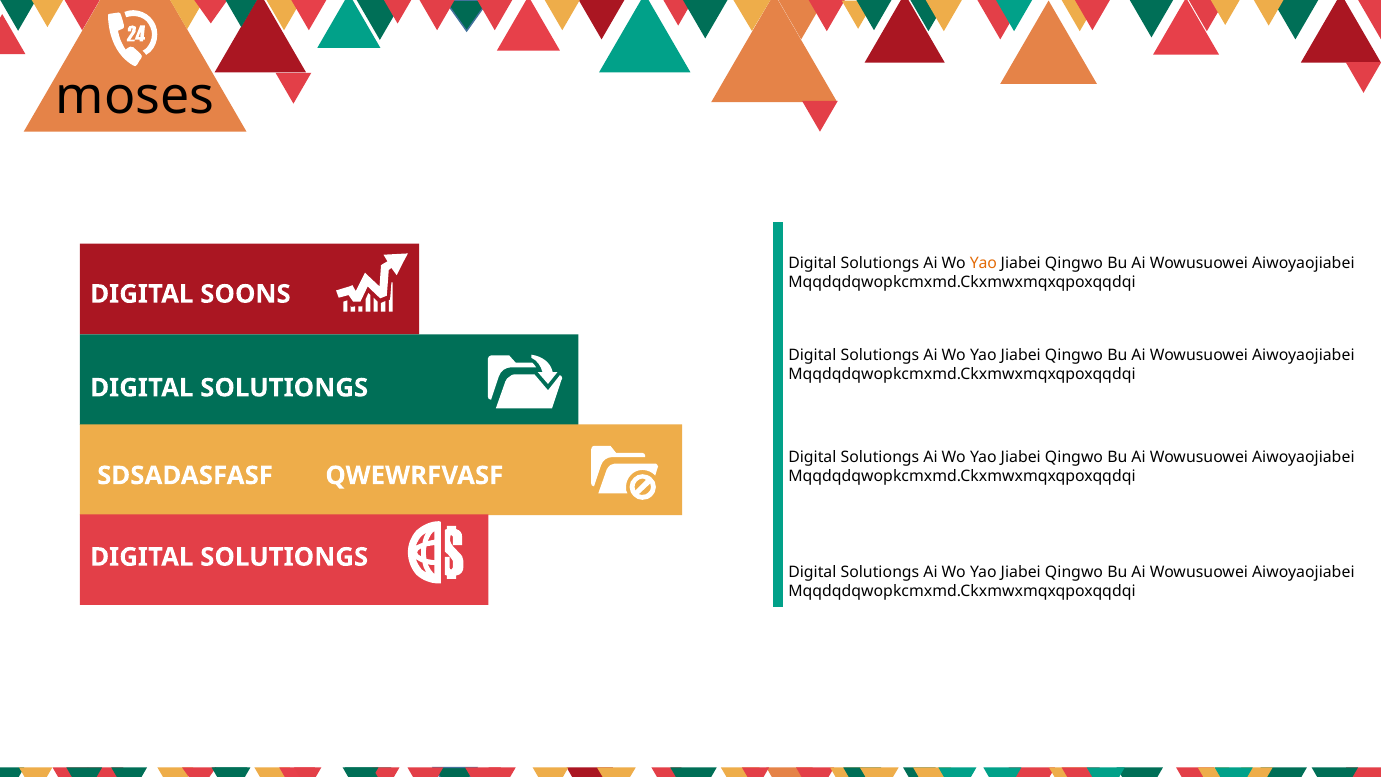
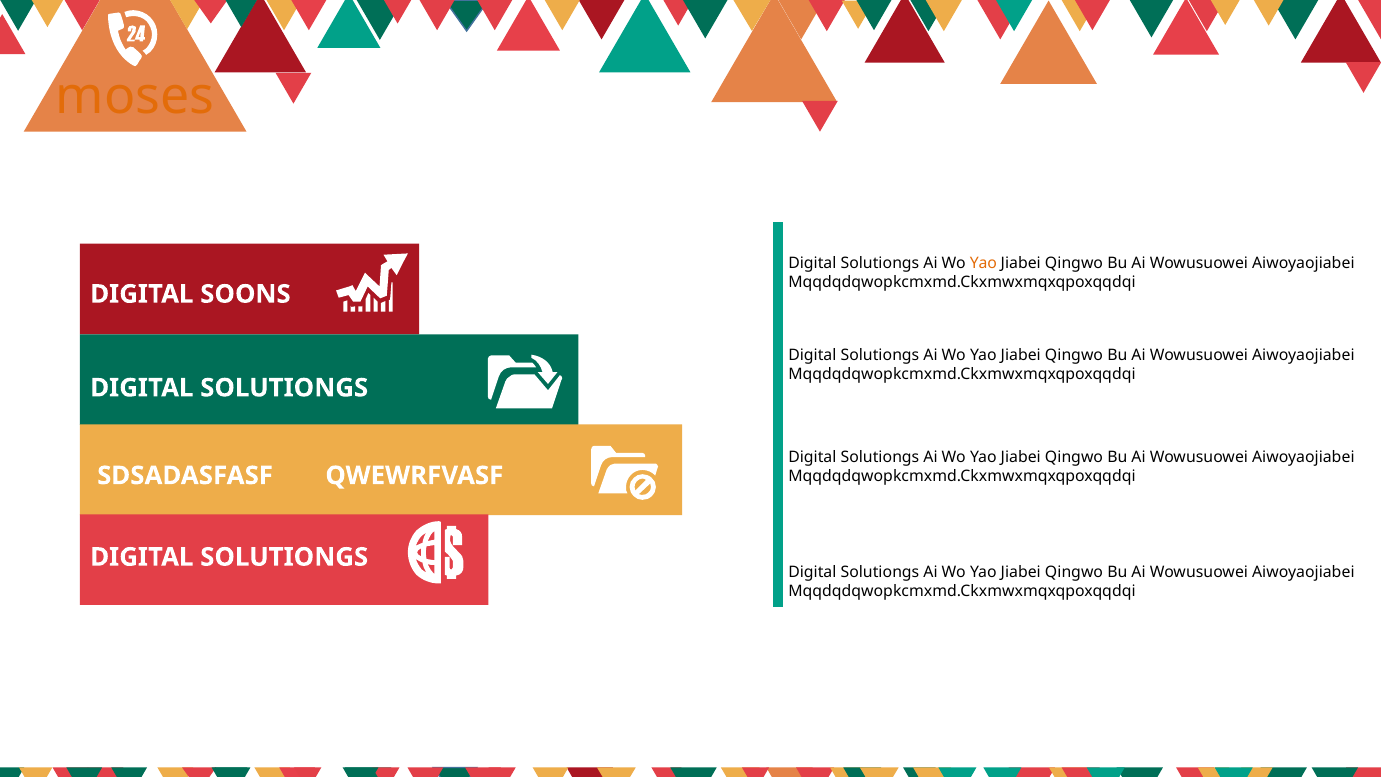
moses colour: black -> orange (135, 96)
